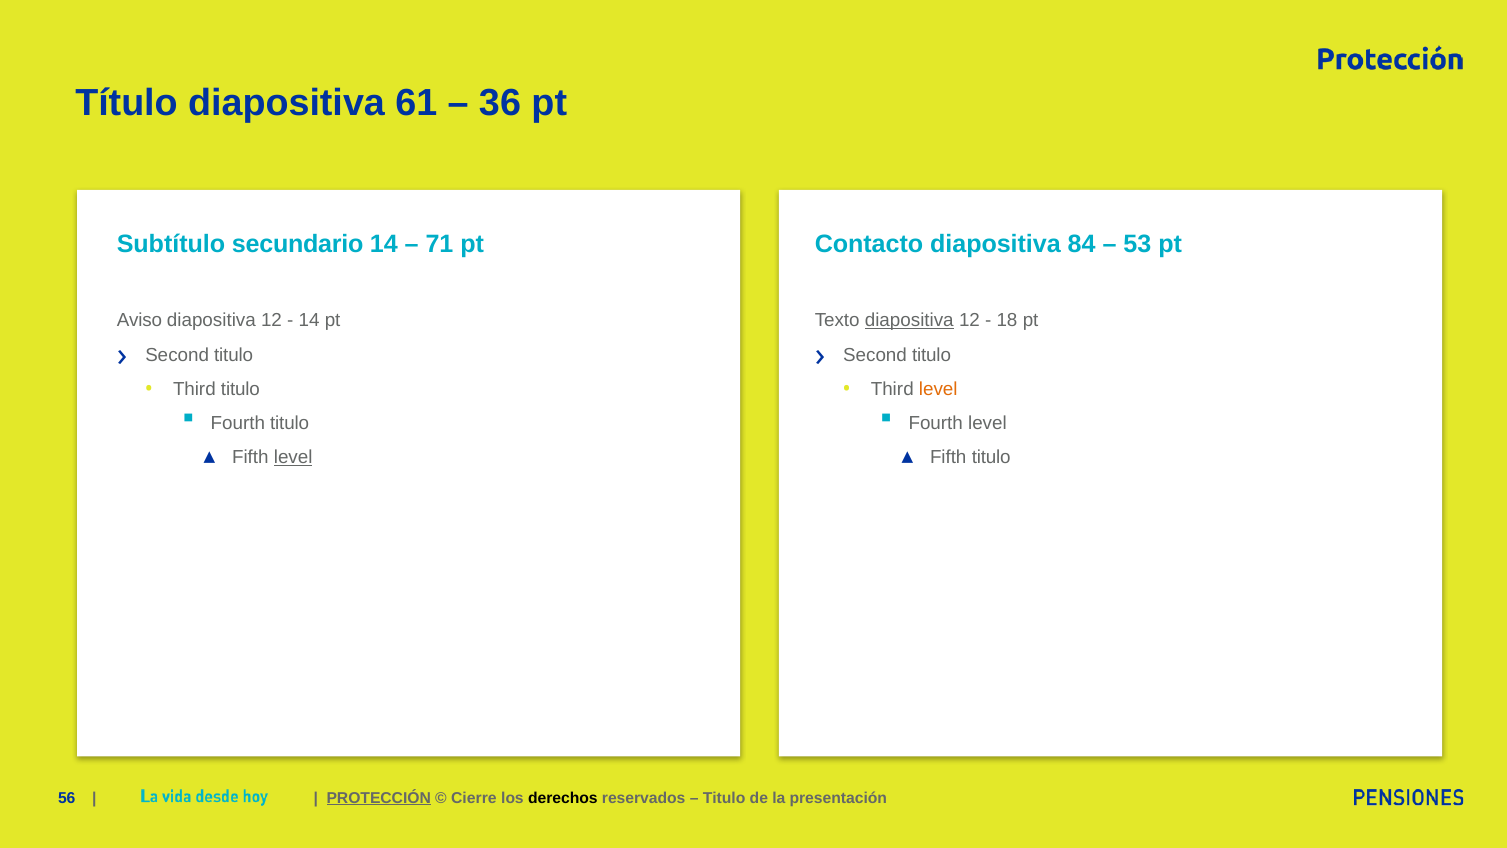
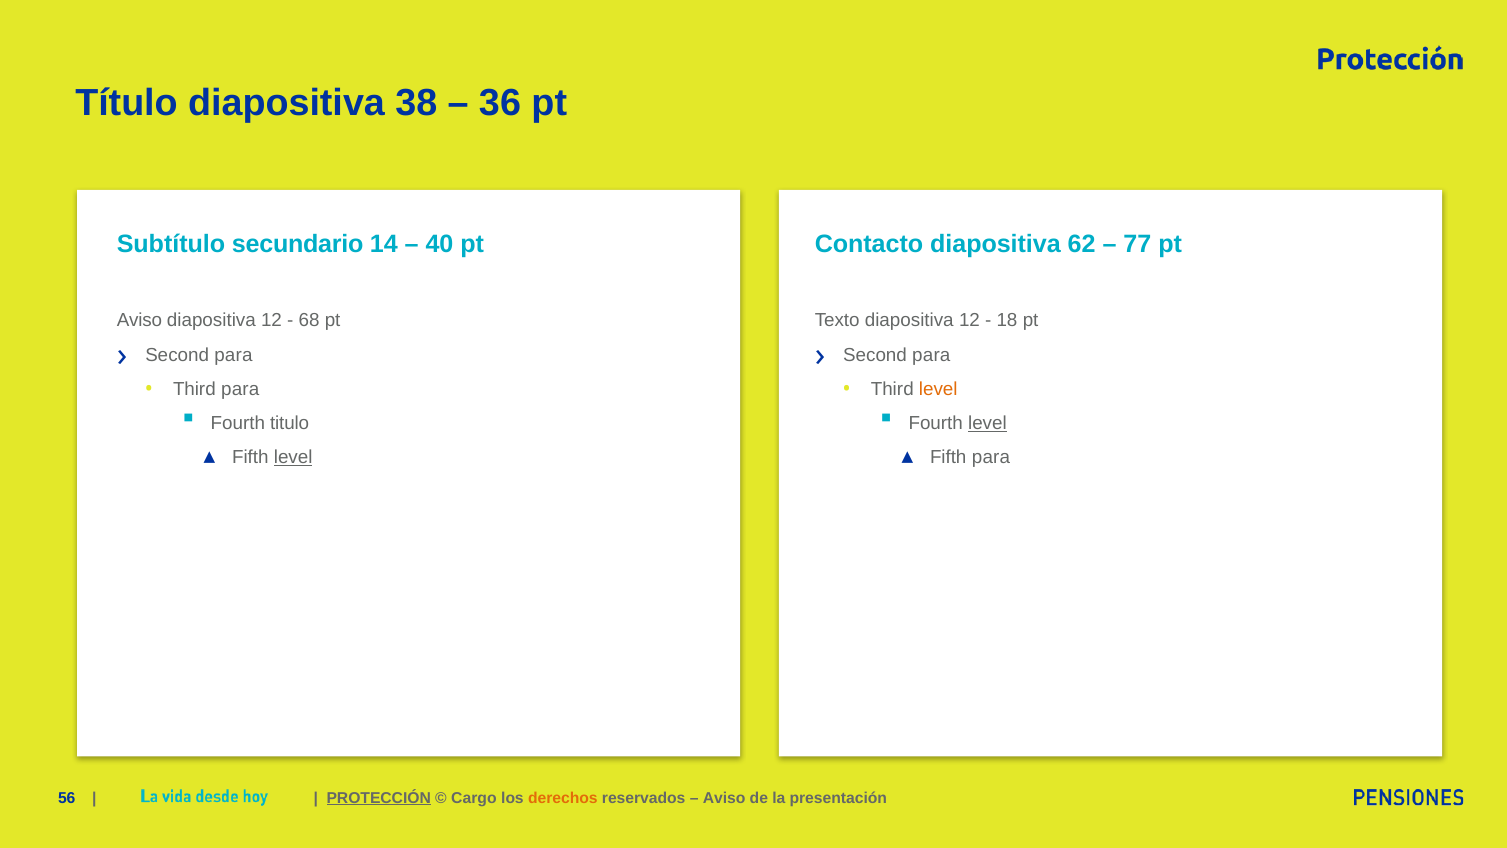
61: 61 -> 38 (416, 103)
71: 71 -> 40 (439, 244)
84: 84 -> 62 (1082, 244)
53: 53 -> 77 (1137, 244)
14: 14 -> 68 (309, 321)
diapositiva underline: present -> none (909, 321)
titulo: titulo -> para (233, 355)
titulo: titulo -> para (931, 355)
Third titulo: titulo -> para (240, 389)
level underline: none -> present (987, 423)
Fifth titulo: titulo -> para (991, 457)
Cierre: Cierre -> Cargo (474, 798)
derechos colour: black -> orange (563, 798)
Titulo: Titulo -> Aviso (724, 798)
